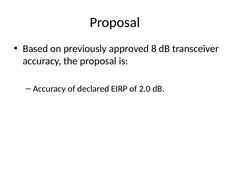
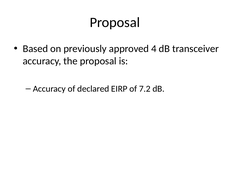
8: 8 -> 4 (154, 49)
2.0: 2.0 -> 7.2 (145, 89)
